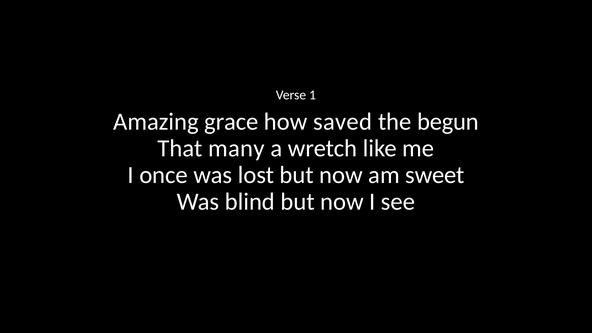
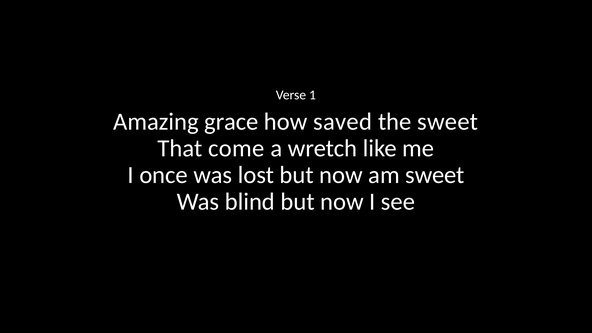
the begun: begun -> sweet (448, 122)
many: many -> come (236, 148)
